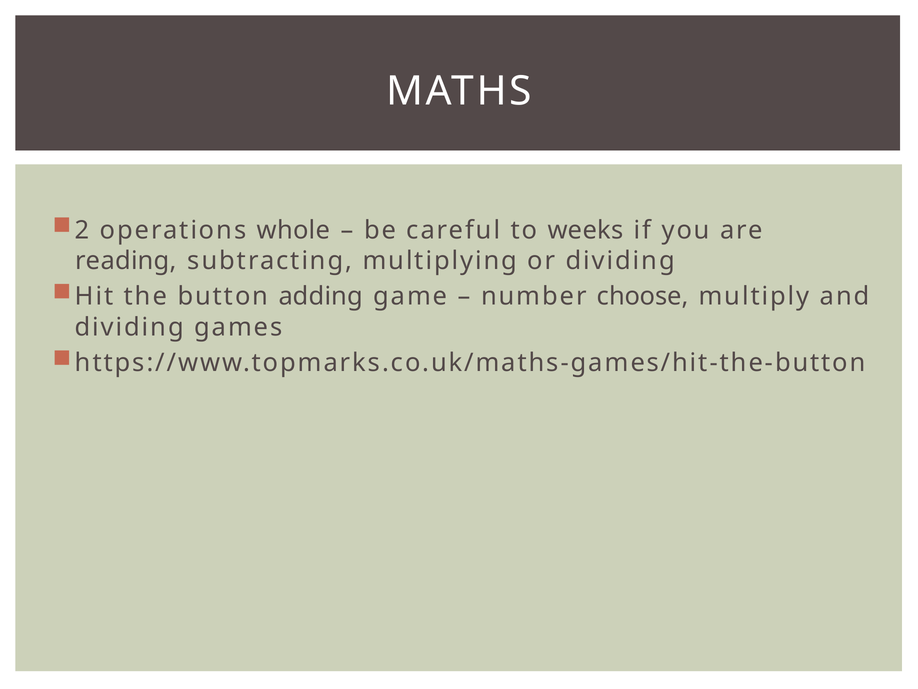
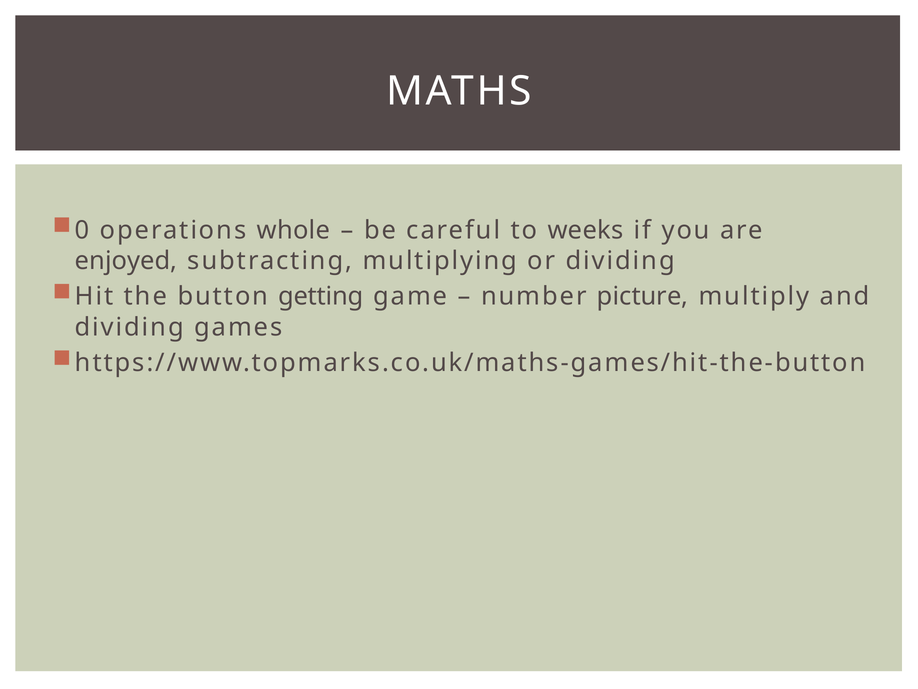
2: 2 -> 0 (82, 230)
reading: reading -> enjoyed (126, 261)
adding: adding -> getting (321, 296)
choose: choose -> picture (643, 296)
